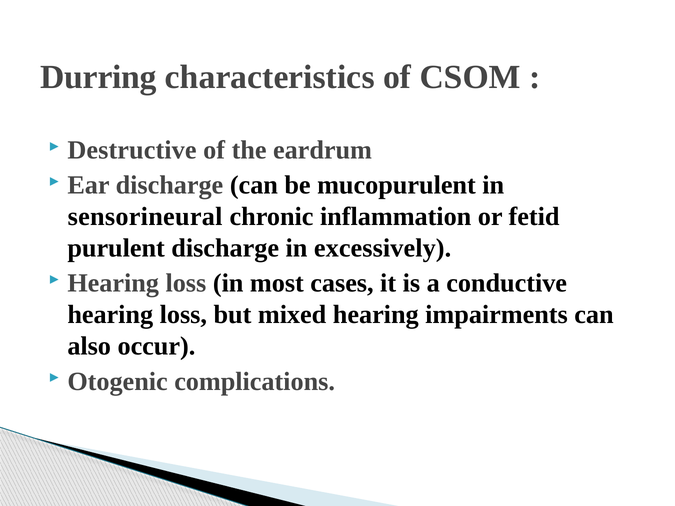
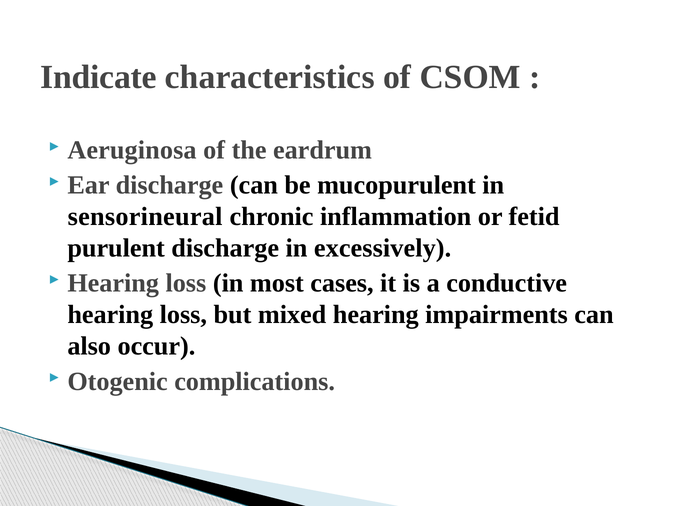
Durring: Durring -> Indicate (99, 77)
Destructive: Destructive -> Aeruginosa (132, 150)
